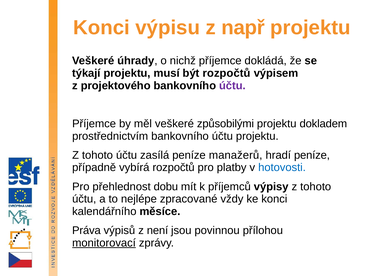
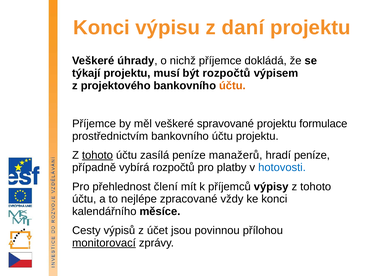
např: např -> daní (243, 28)
účtu colour: purple -> orange (232, 86)
způsobilými: způsobilými -> spravované (225, 124)
dokladem: dokladem -> formulace (323, 124)
tohoto underline: none -> present (97, 155)
dobu: dobu -> člení (166, 187)
Práva: Práva -> Cesty (86, 230)
není: není -> účet (157, 230)
